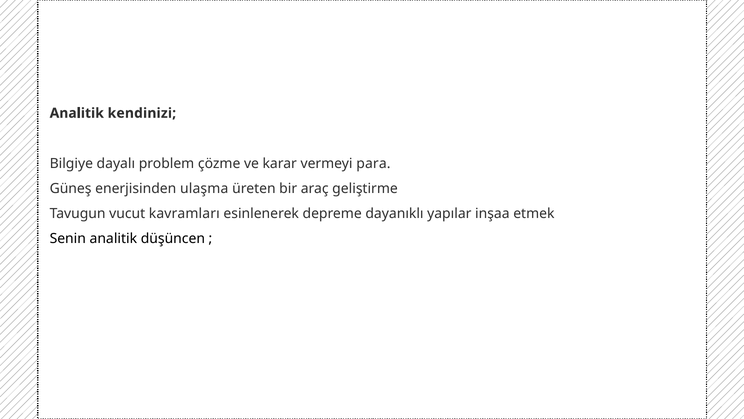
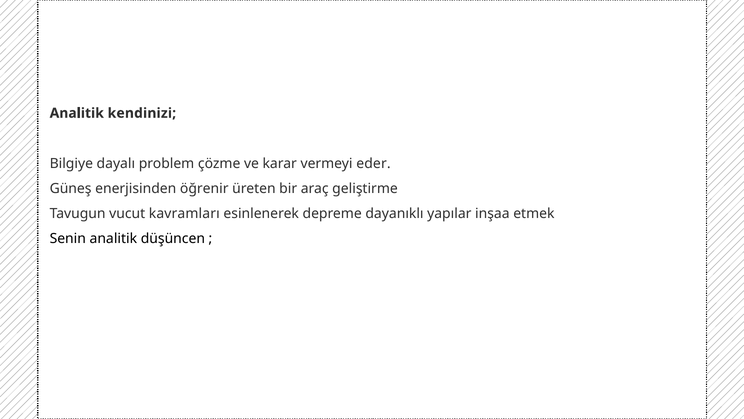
para: para -> eder (373, 163)
ulaşma: ulaşma -> öğrenir (204, 188)
